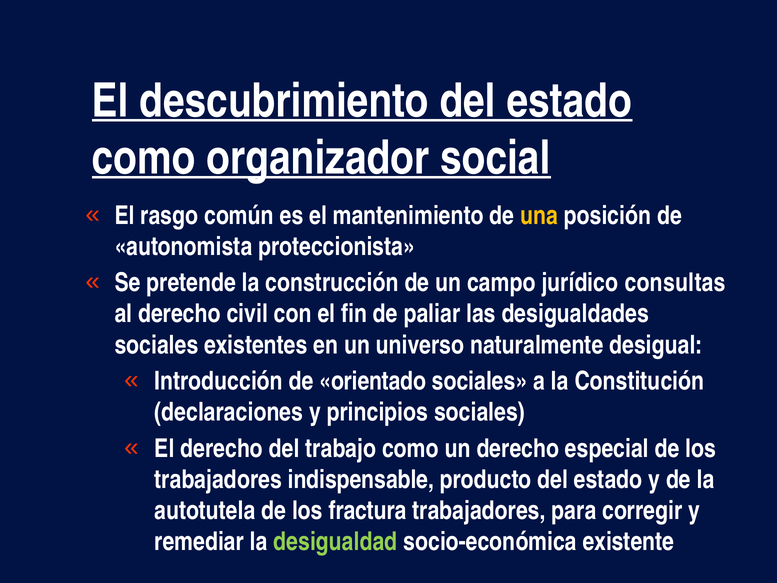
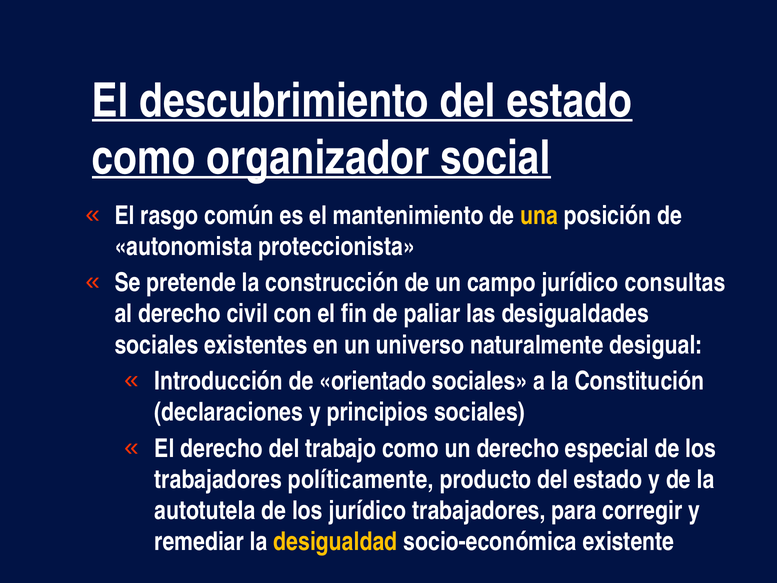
indispensable: indispensable -> políticamente (361, 480)
los fractura: fractura -> jurídico (367, 511)
desigualdad colour: light green -> yellow (335, 542)
